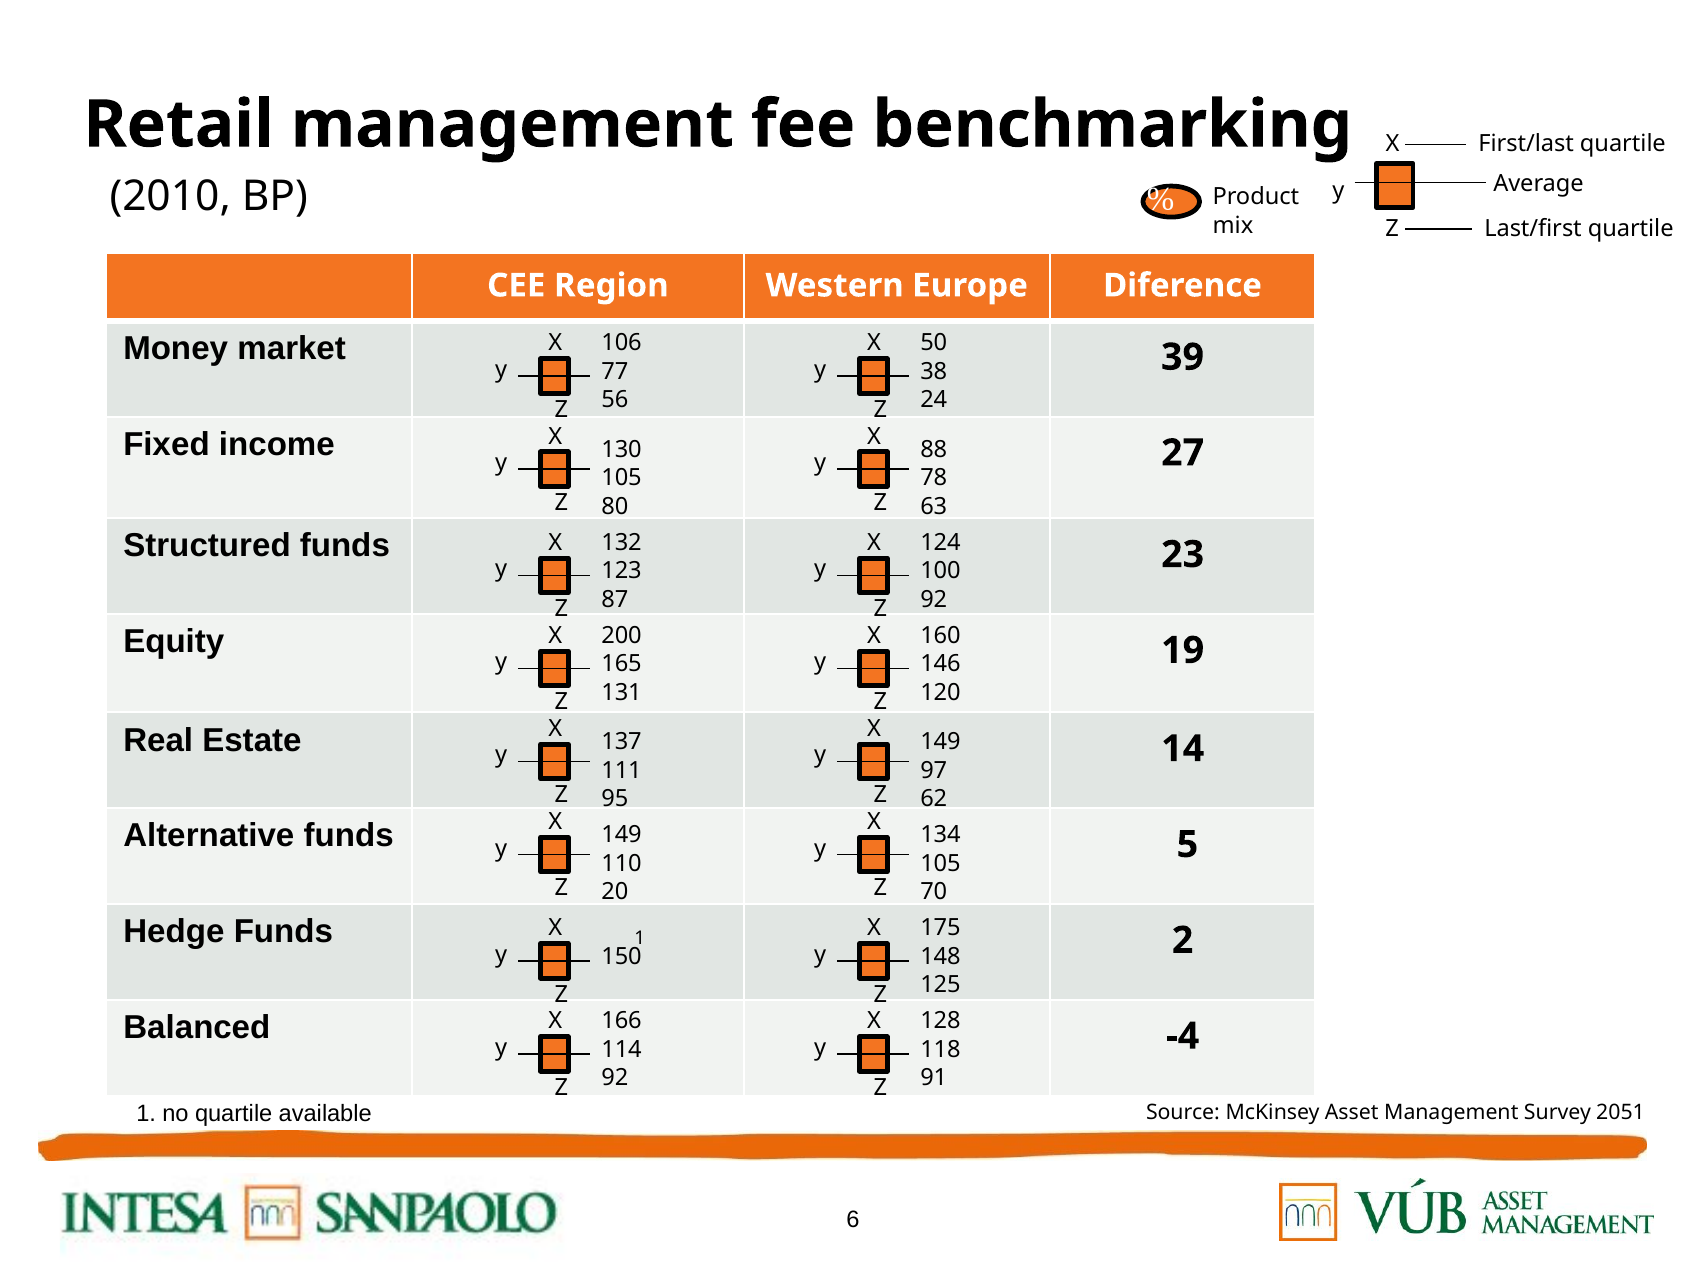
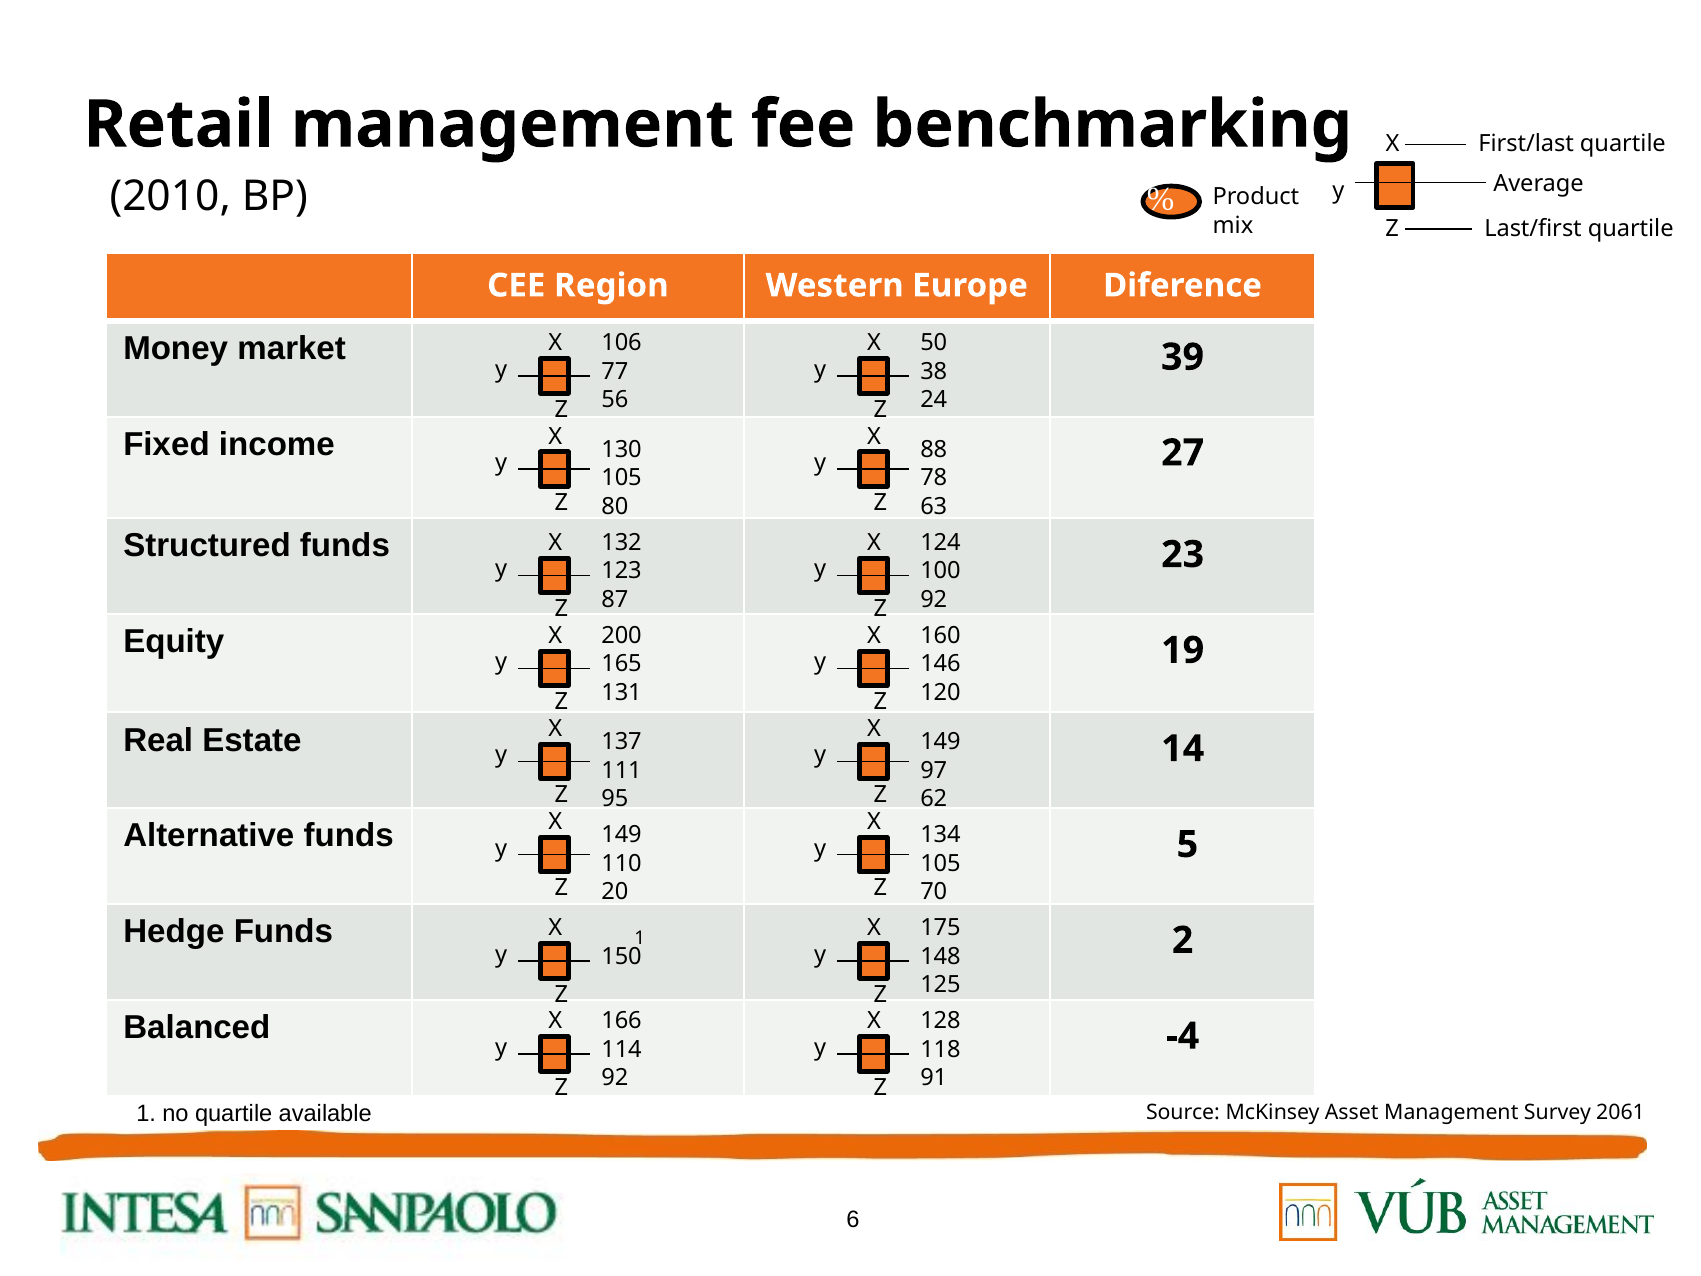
2051: 2051 -> 2061 (1621, 1112)
